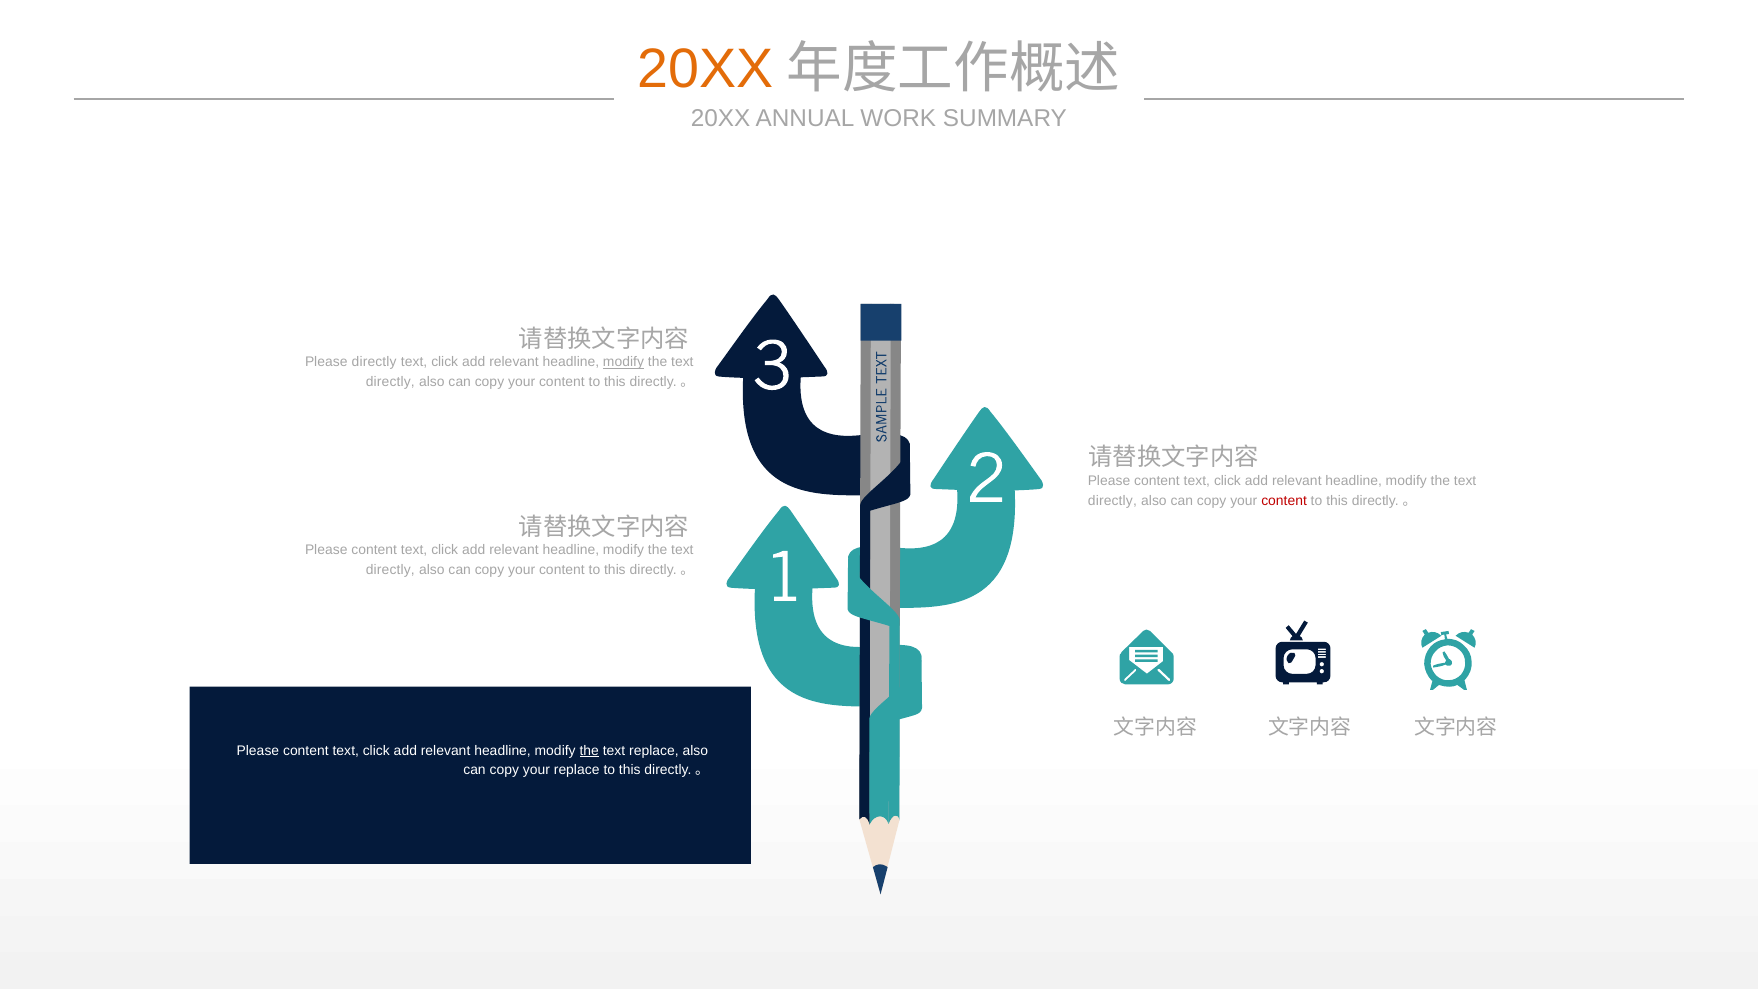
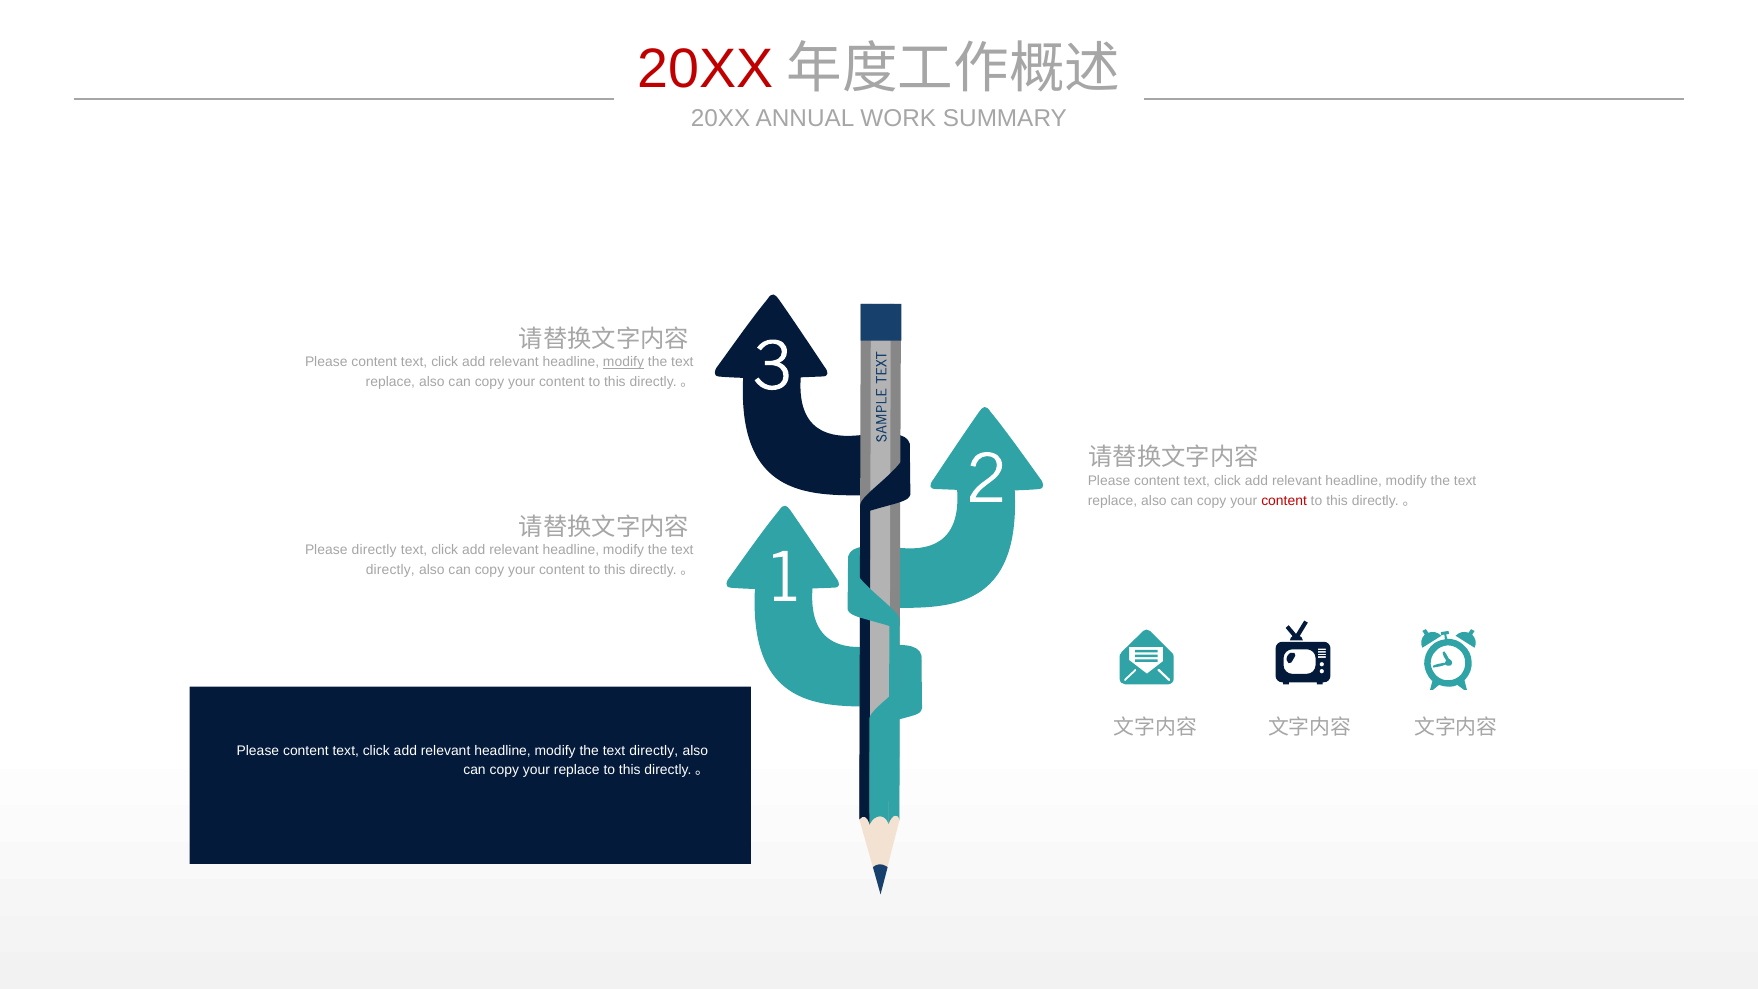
20XX colour: orange -> red (705, 69)
directly: directly -> content (374, 362)
directly: directly -> replace (390, 382)
directly: directly -> replace (1112, 501)
content: content -> directly (374, 550)
the underline: present -> none (589, 750)
replace: replace -> directly (654, 750)
